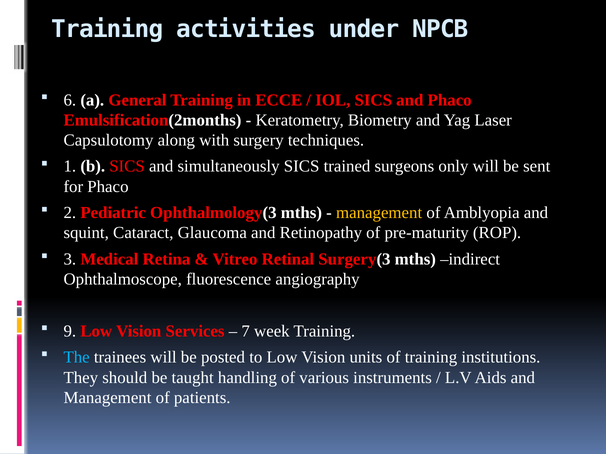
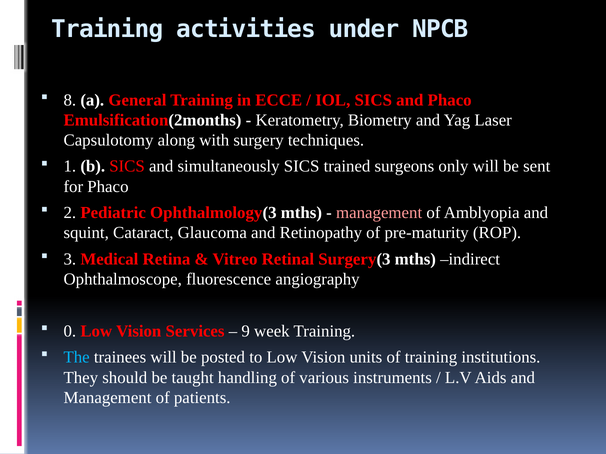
6: 6 -> 8 (70, 100)
management colour: yellow -> pink (379, 213)
9: 9 -> 0 (70, 332)
7: 7 -> 9 (246, 332)
